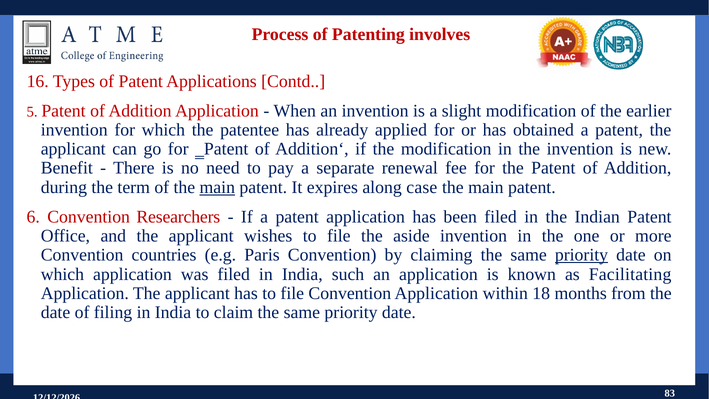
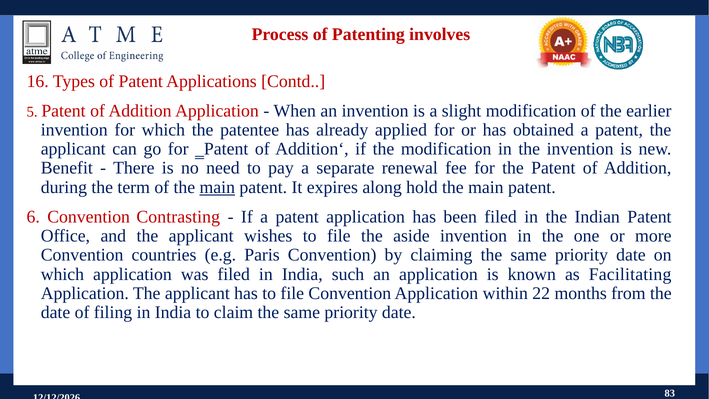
case: case -> hold (422, 187)
Researchers: Researchers -> Contrasting (178, 217)
priority underline: present -> none (582, 255)
18: 18 -> 22 (541, 293)
